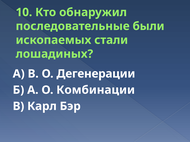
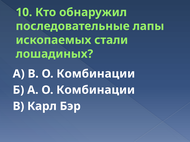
были: были -> лапы (148, 26)
В О Дегенерации: Дегенерации -> Комбинации (96, 74)
